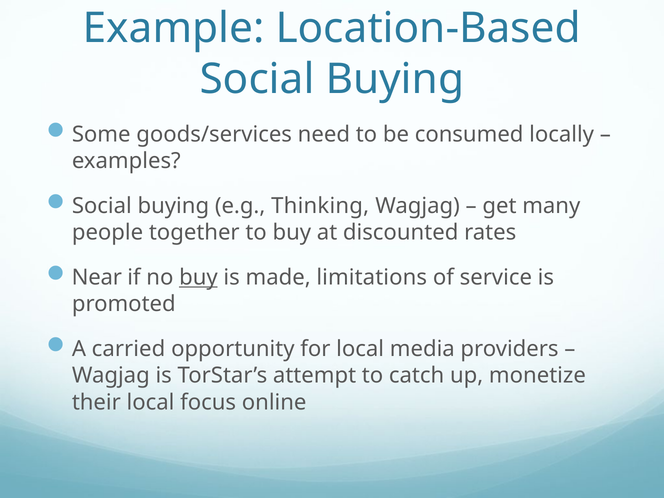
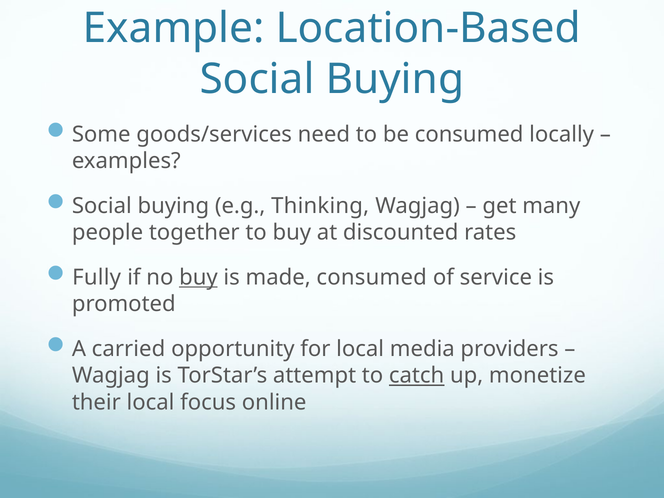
Near: Near -> Fully (97, 278)
made limitations: limitations -> consumed (372, 278)
catch underline: none -> present (417, 376)
